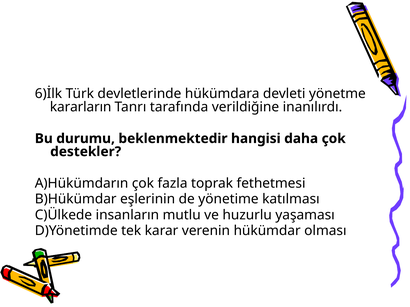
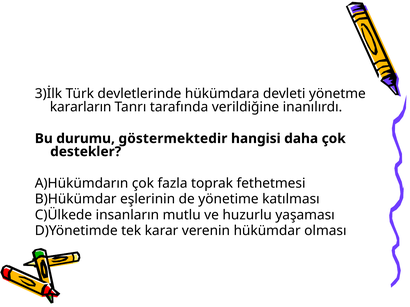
6)İlk: 6)İlk -> 3)İlk (48, 94)
beklenmektedir: beklenmektedir -> göstermektedir (173, 139)
